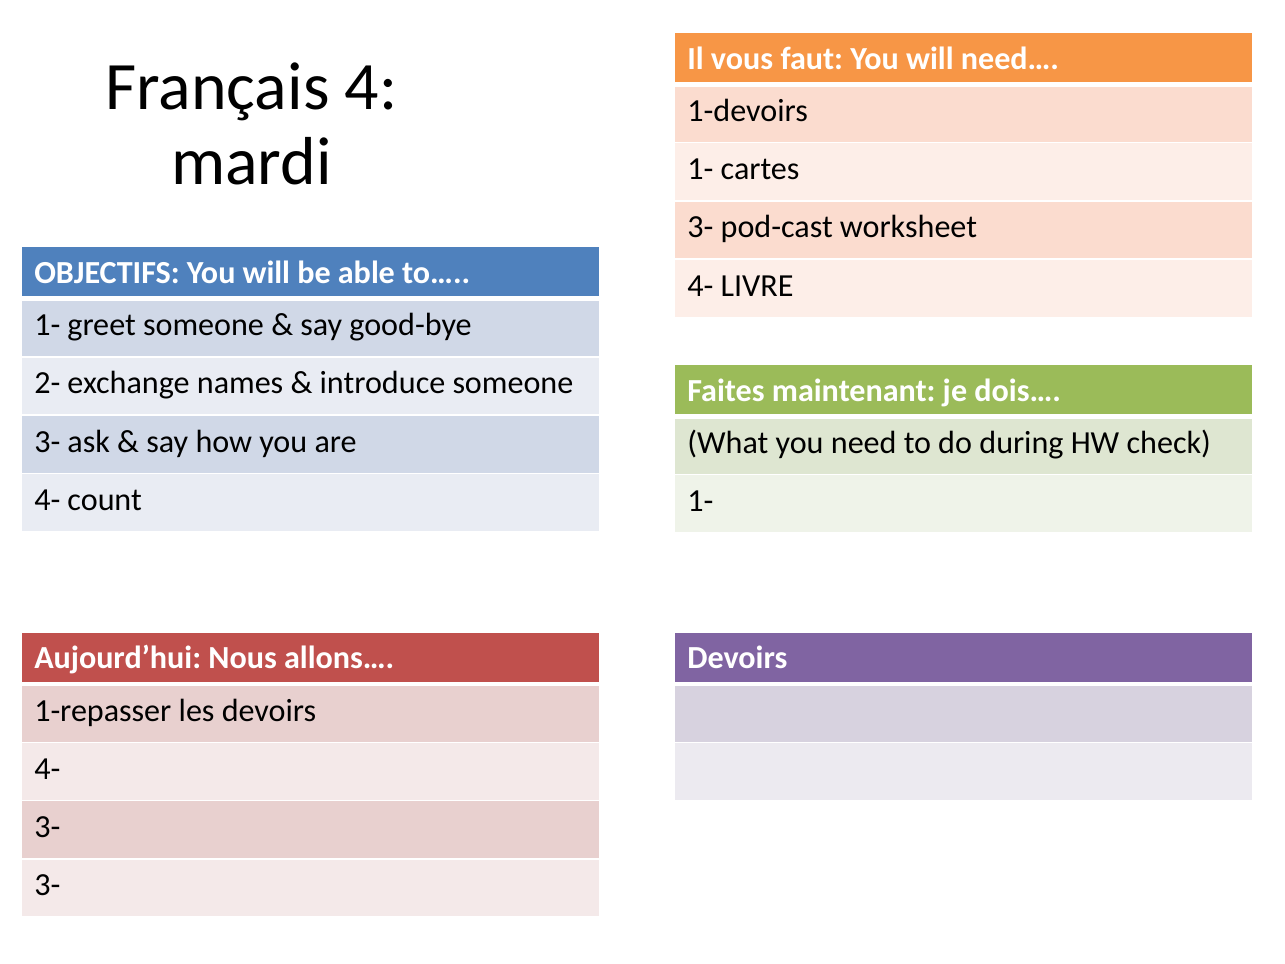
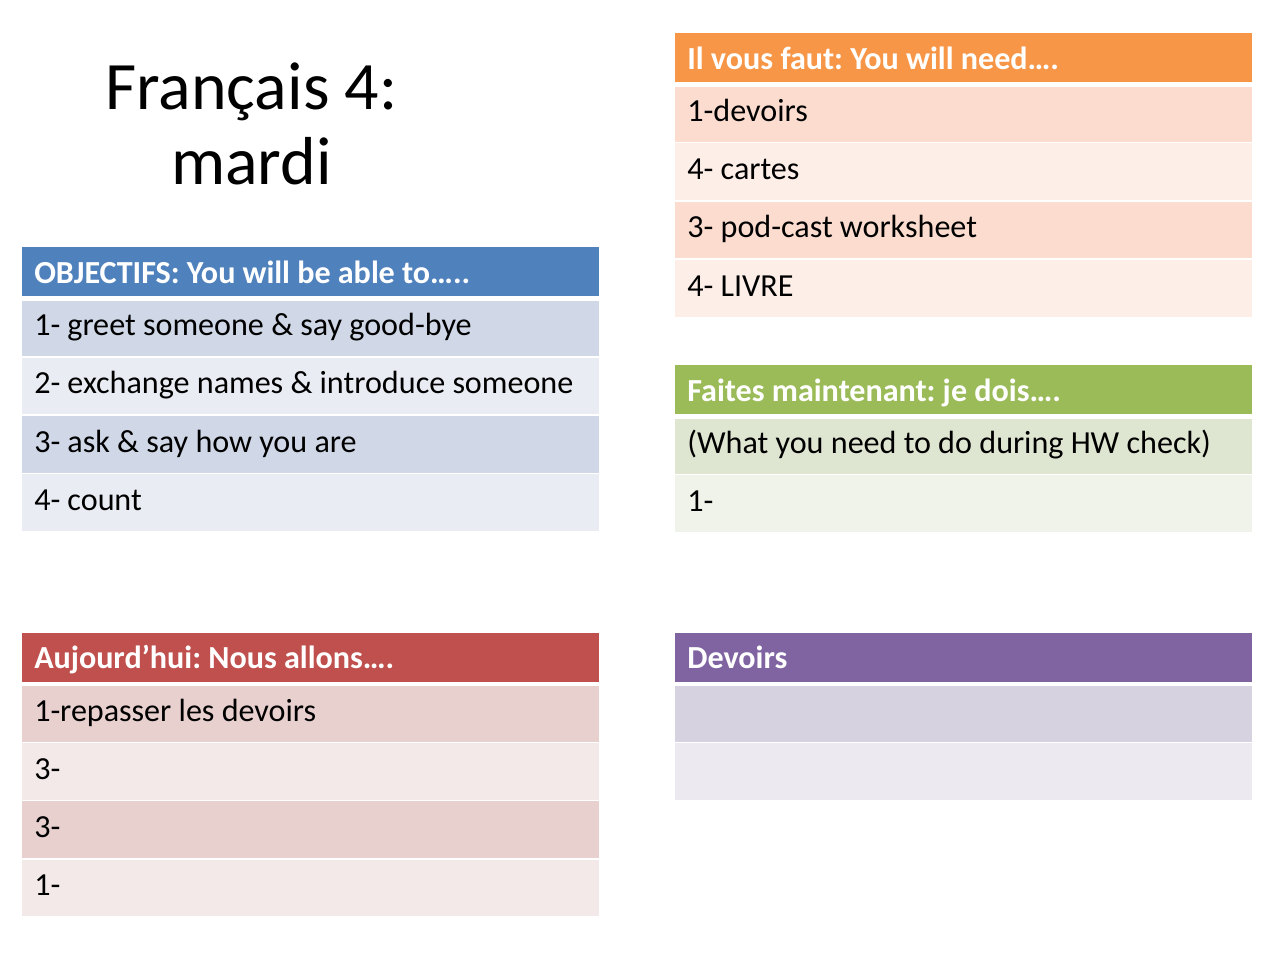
1-: 1- -> 4- (701, 169)
4-: 4- -> 3- (47, 769)
3-: 3- -> 1- (47, 885)
